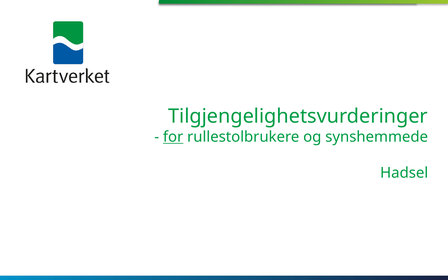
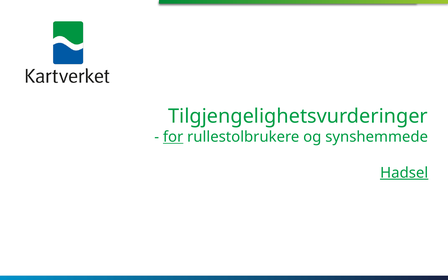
Hadsel underline: none -> present (404, 173)
